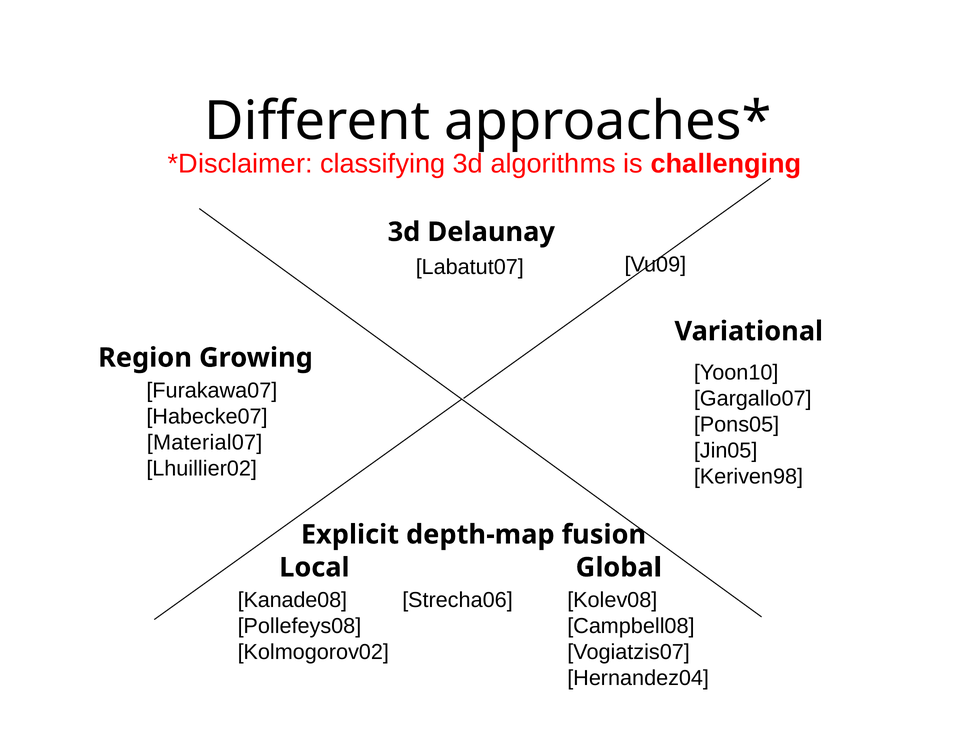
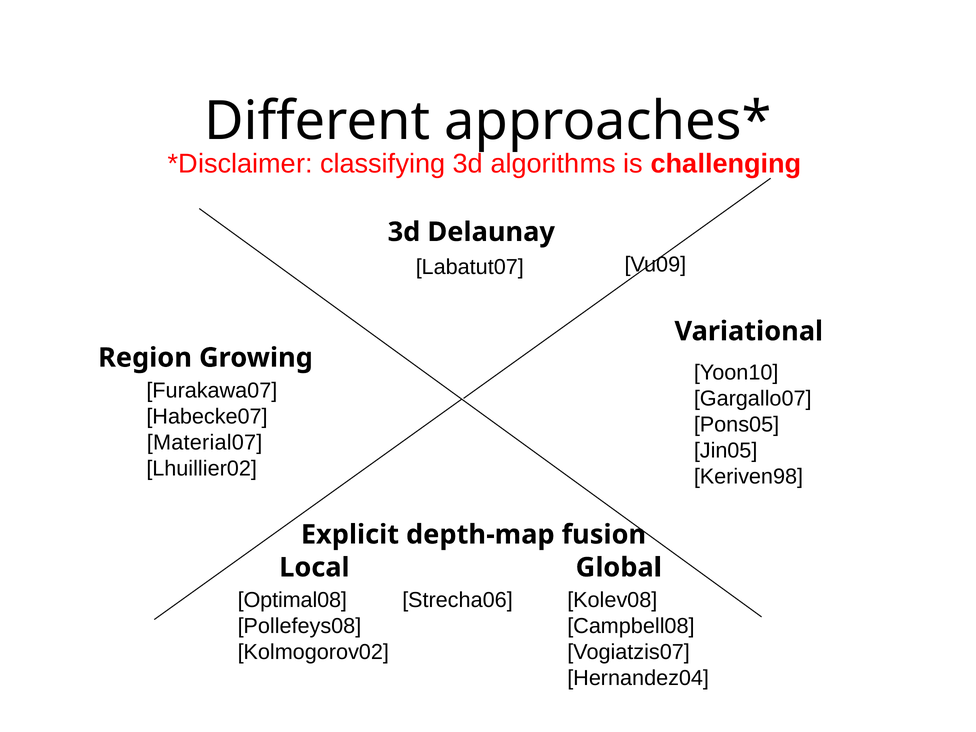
Kanade08: Kanade08 -> Optimal08 (292, 600)
